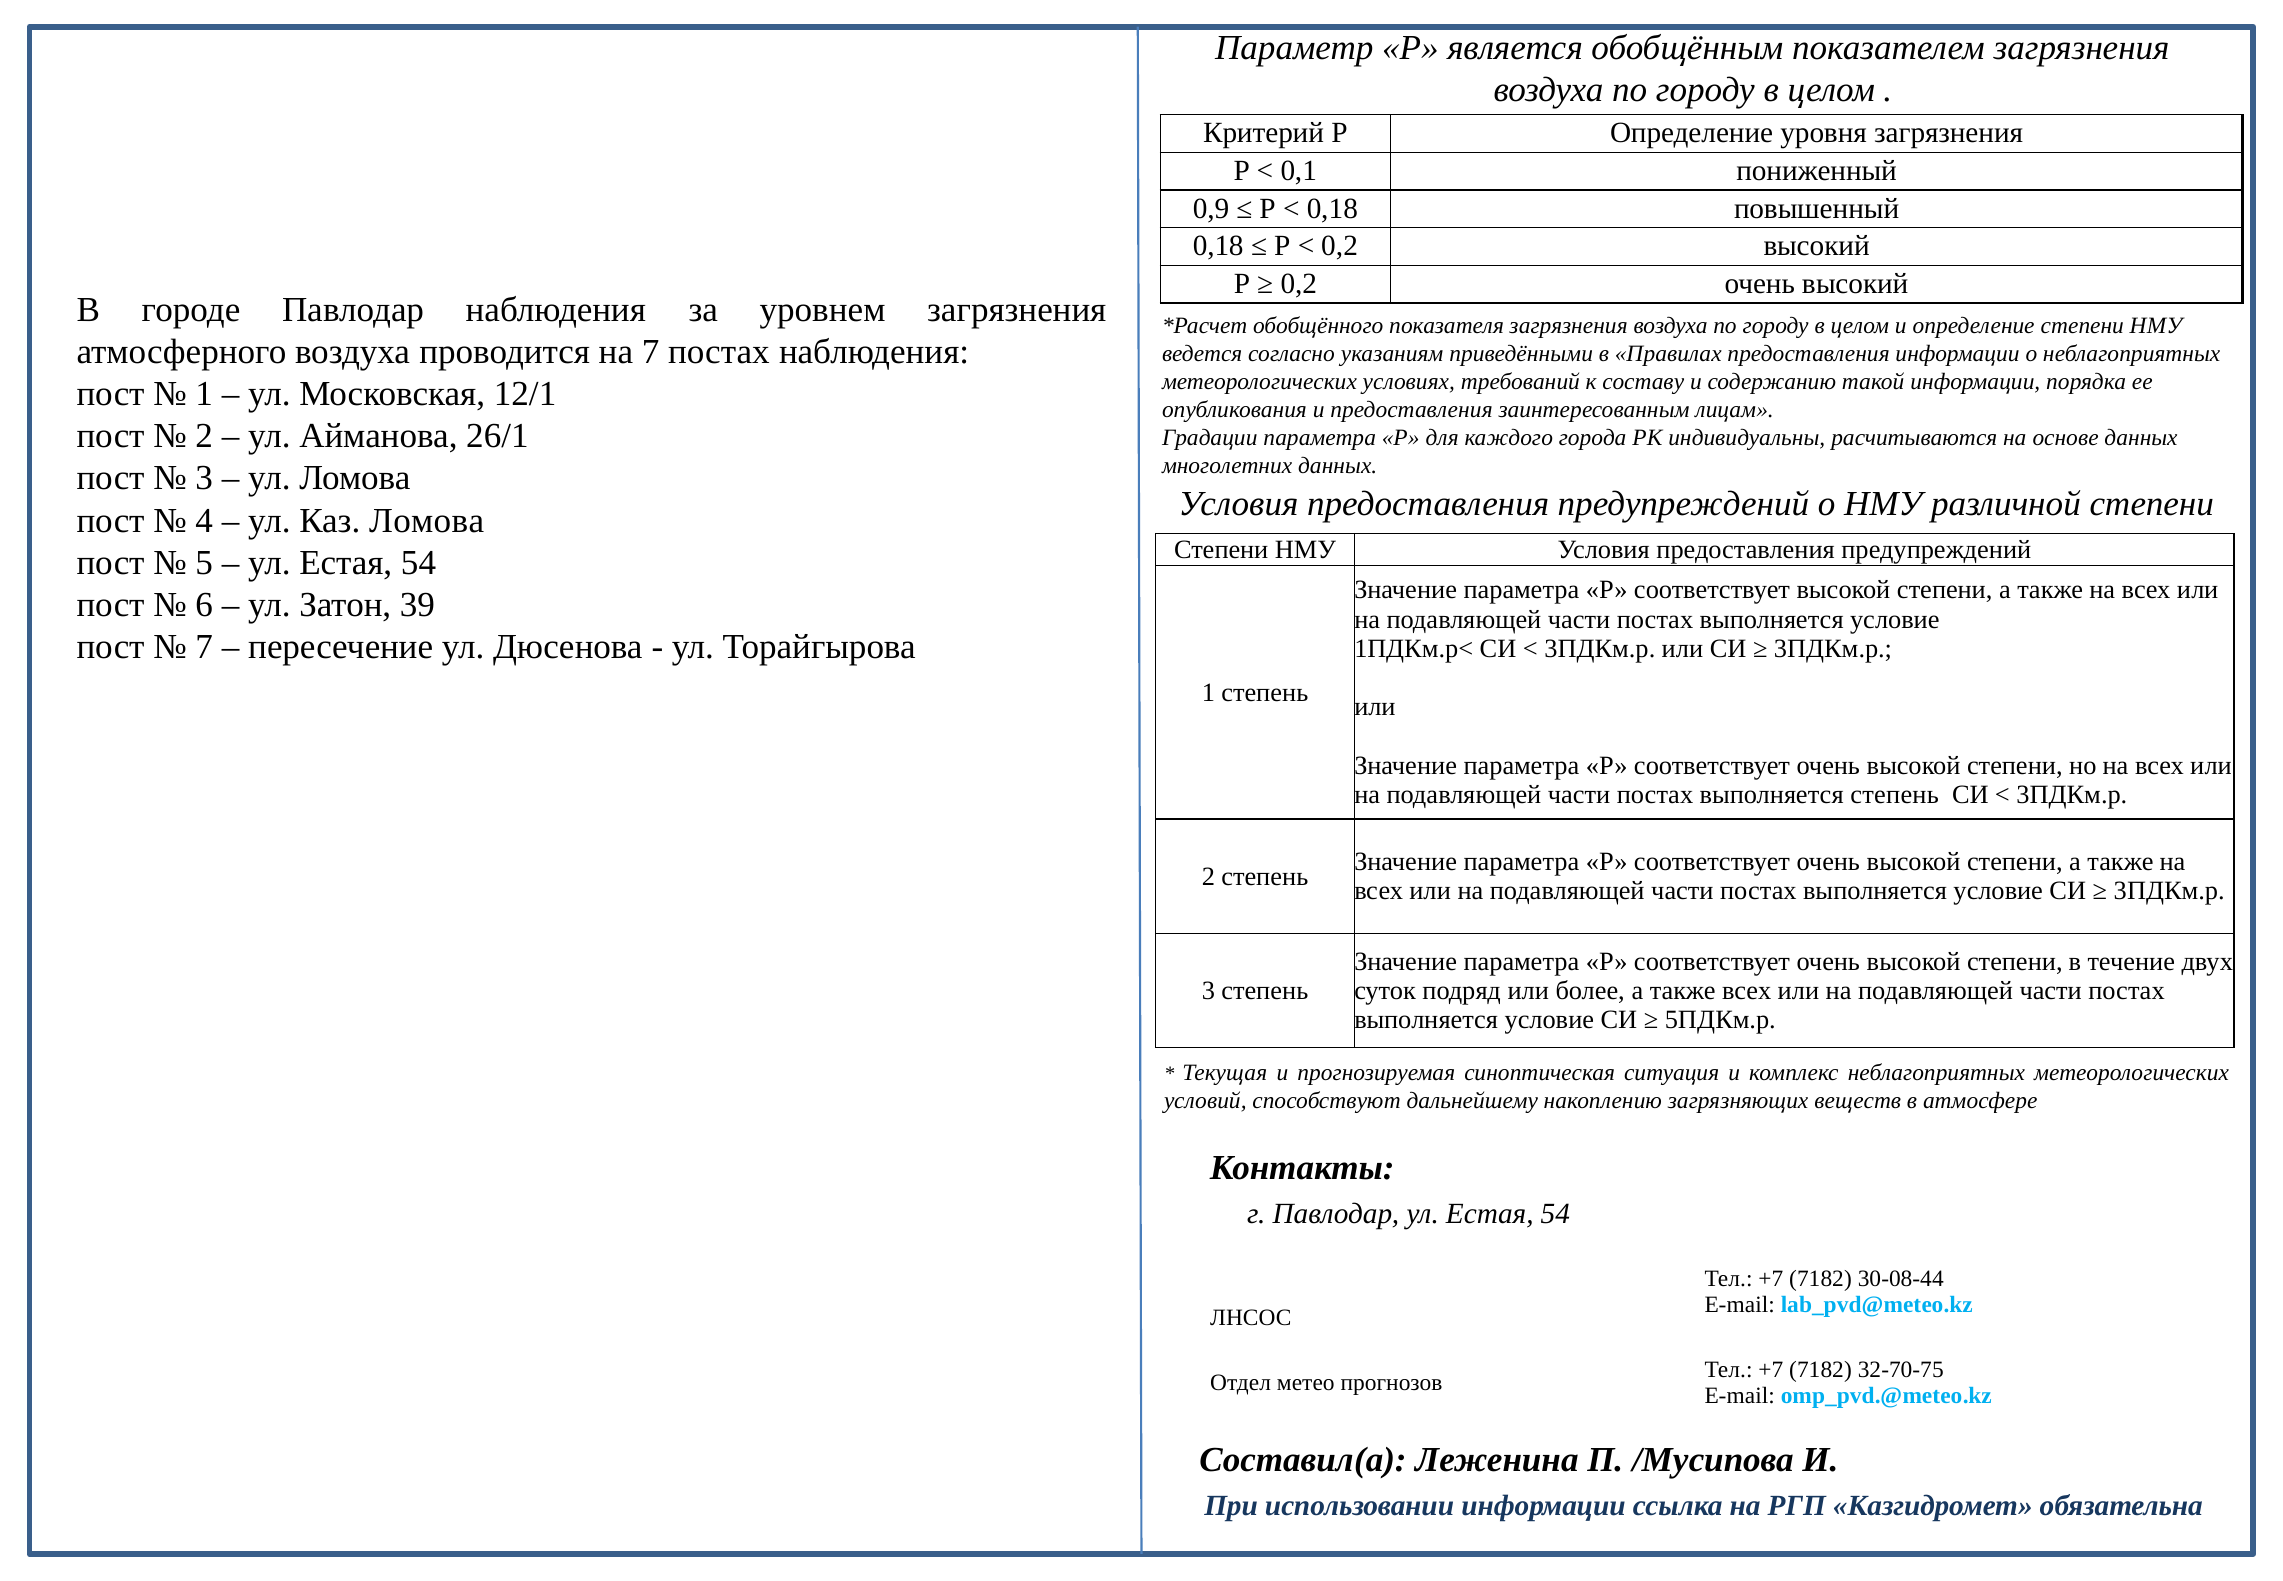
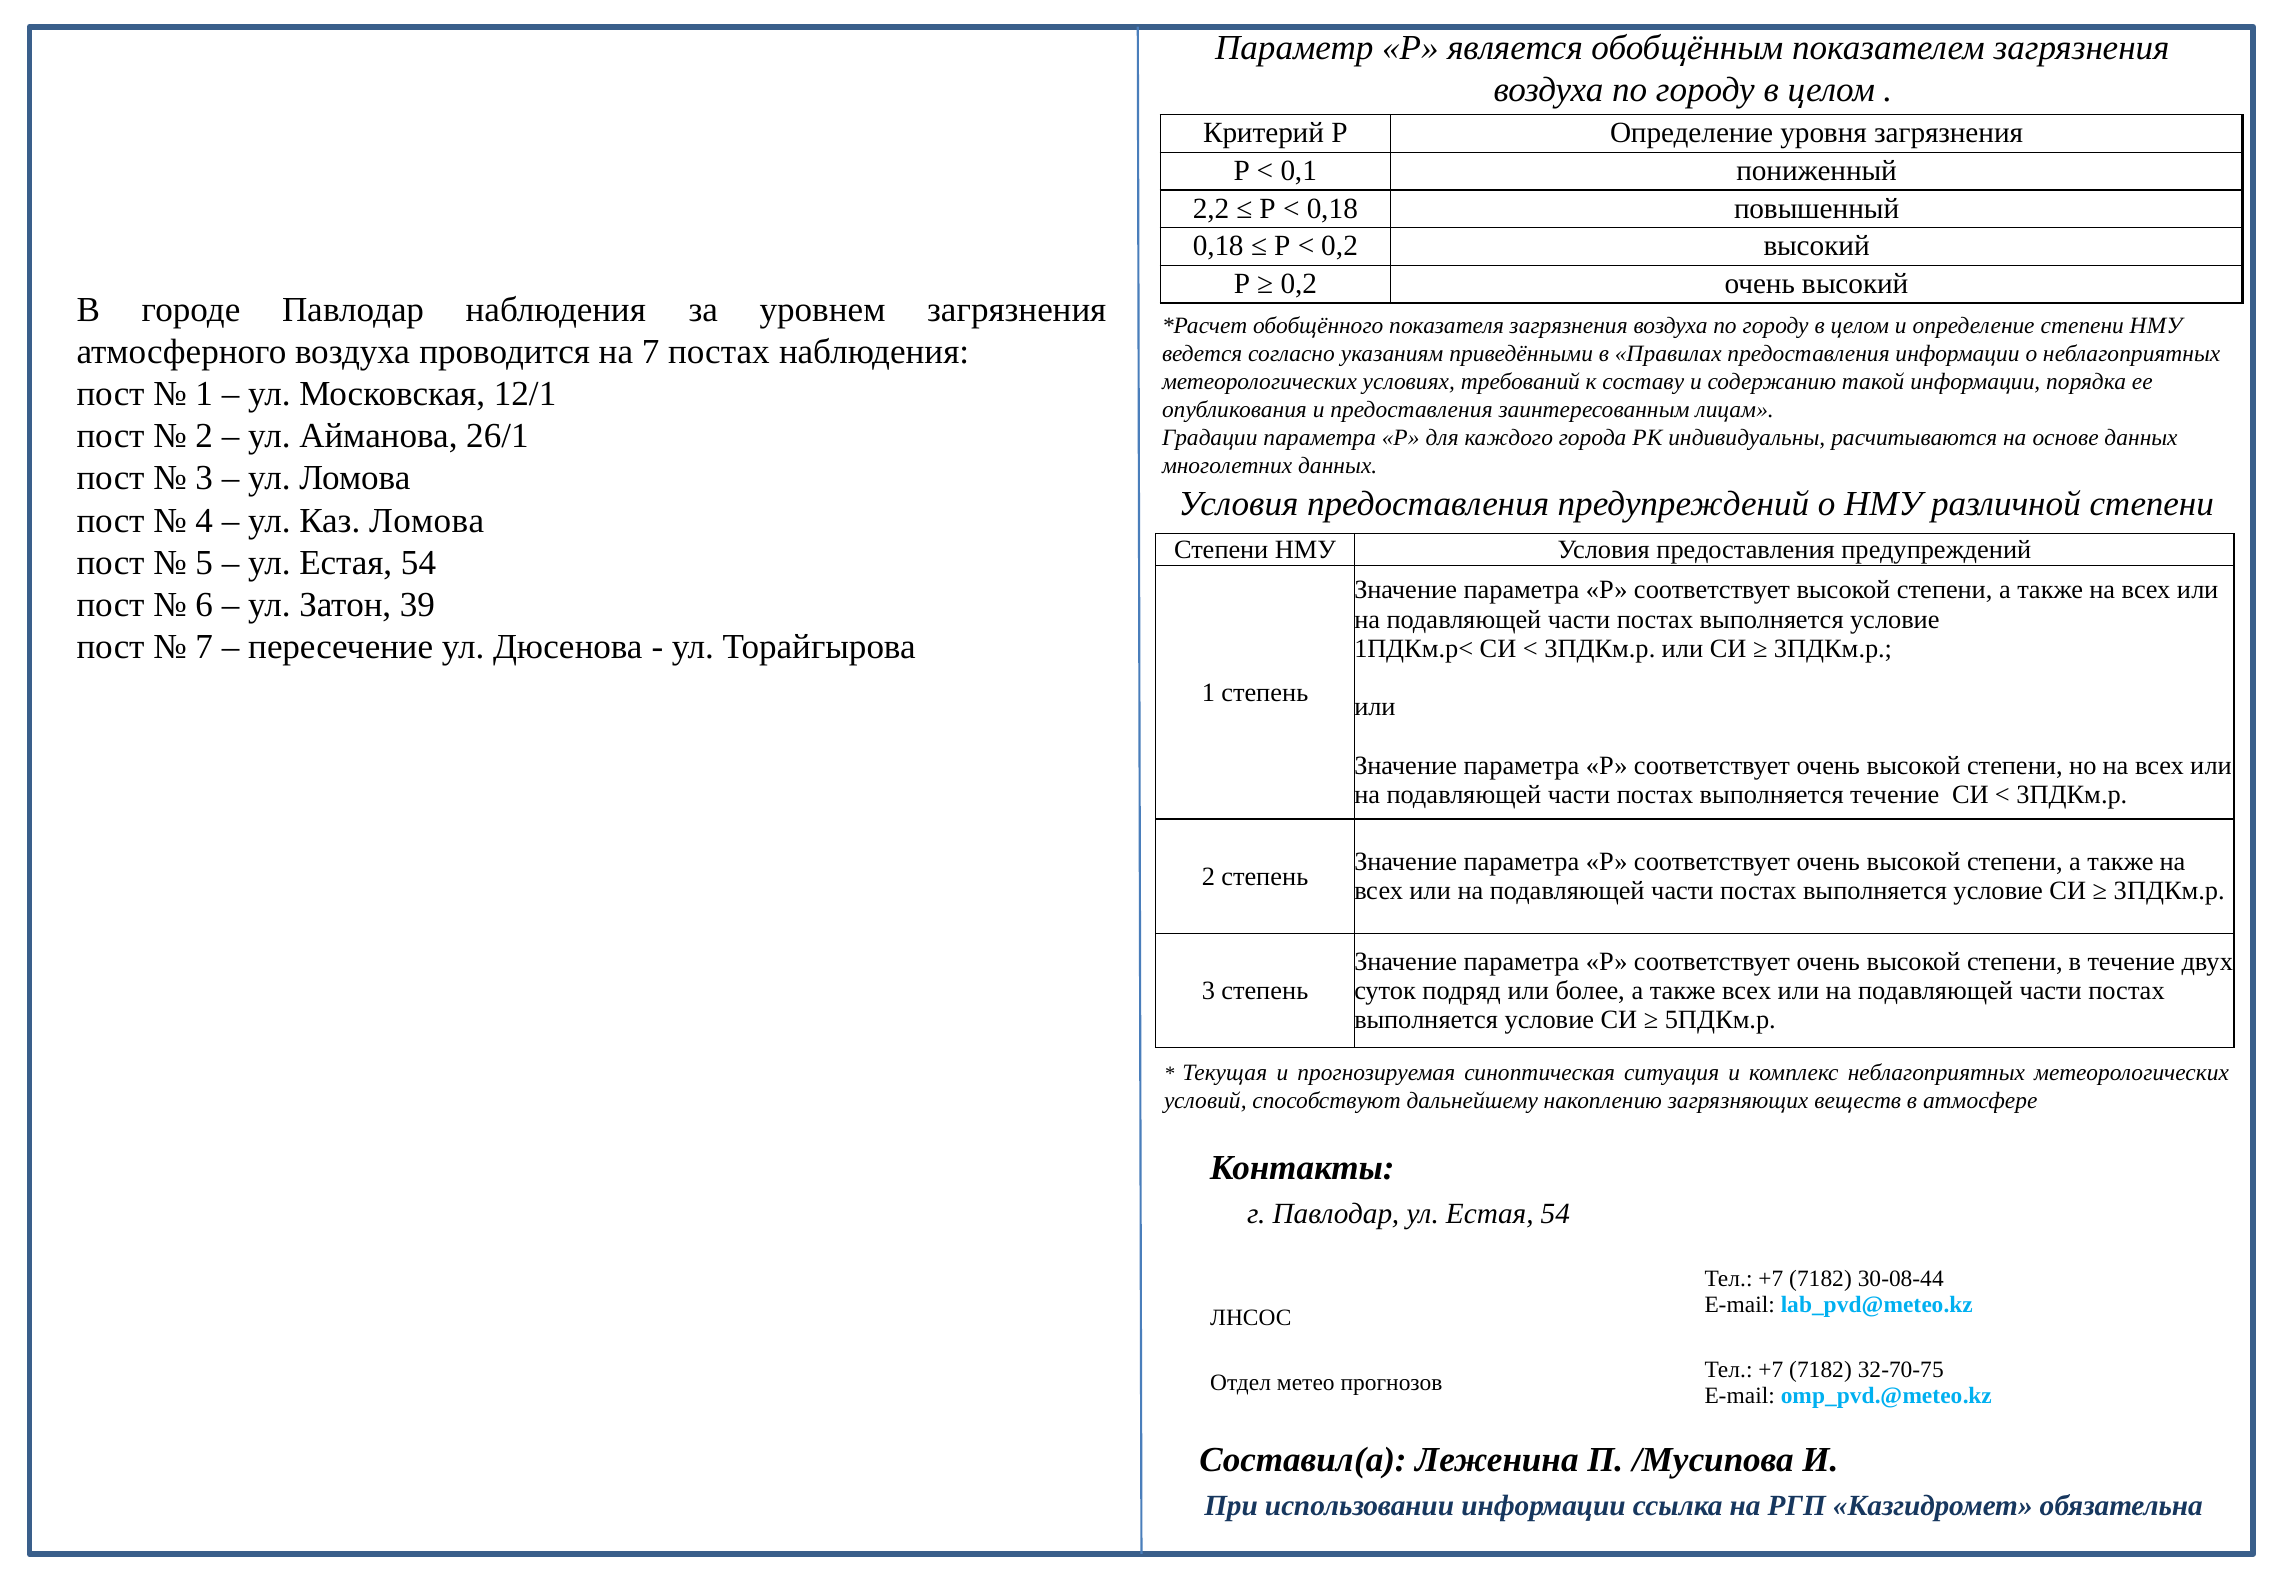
0,9: 0,9 -> 2,2 (1211, 209)
выполняется степень: степень -> течение (1895, 794)
